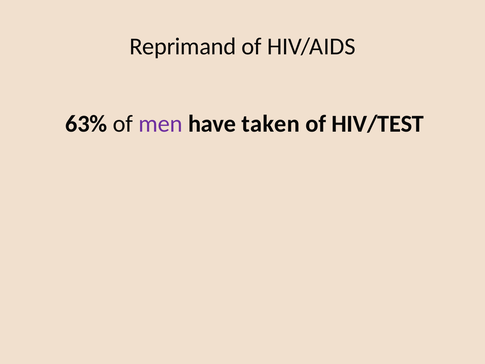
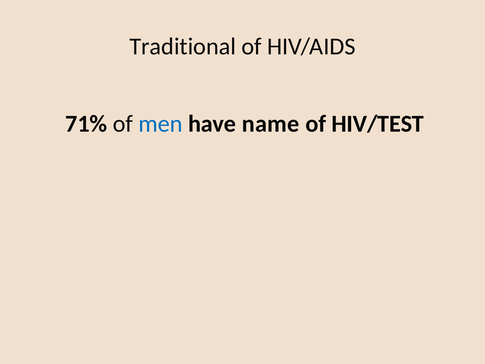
Reprimand: Reprimand -> Traditional (183, 47)
63%: 63% -> 71% (86, 124)
men colour: purple -> blue (160, 124)
taken: taken -> name (271, 124)
